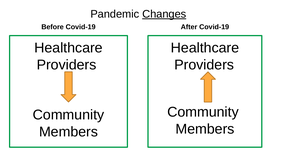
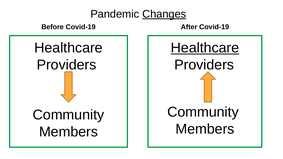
Healthcare underline: none -> present (205, 48)
